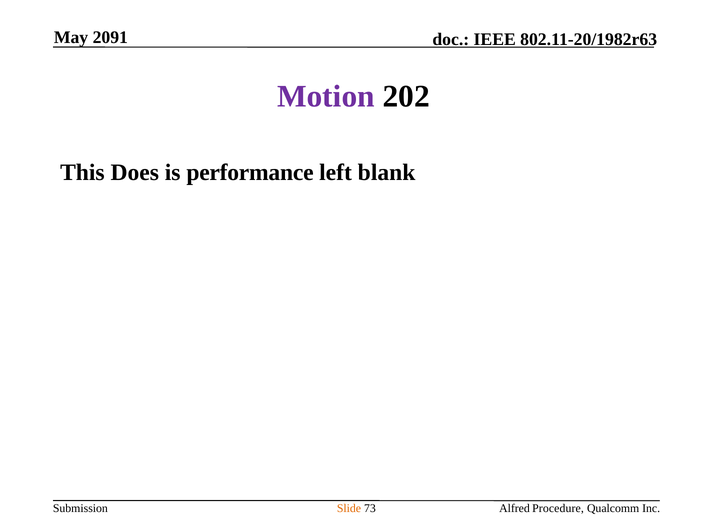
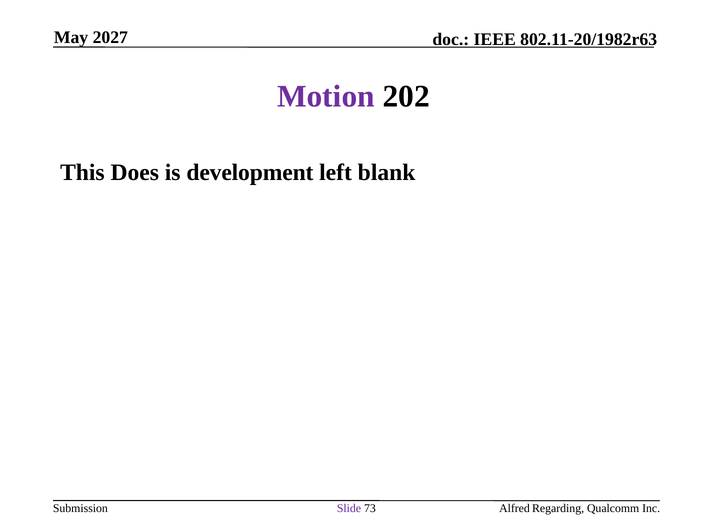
2091: 2091 -> 2027 (110, 37)
performance: performance -> development (250, 173)
Slide colour: orange -> purple (349, 509)
Procedure: Procedure -> Regarding (558, 509)
